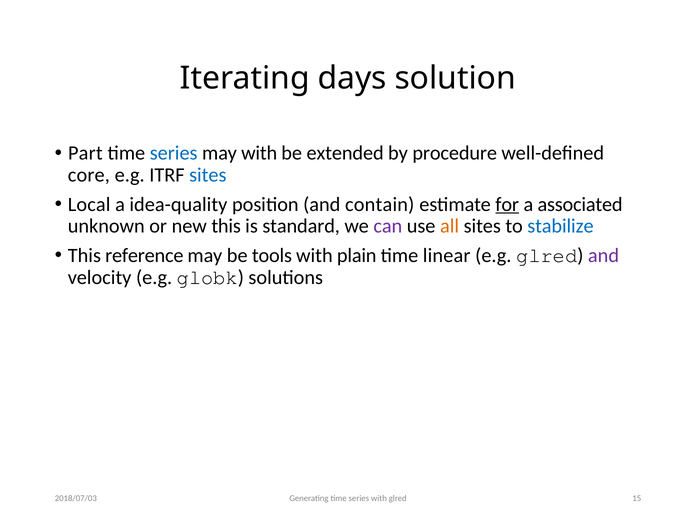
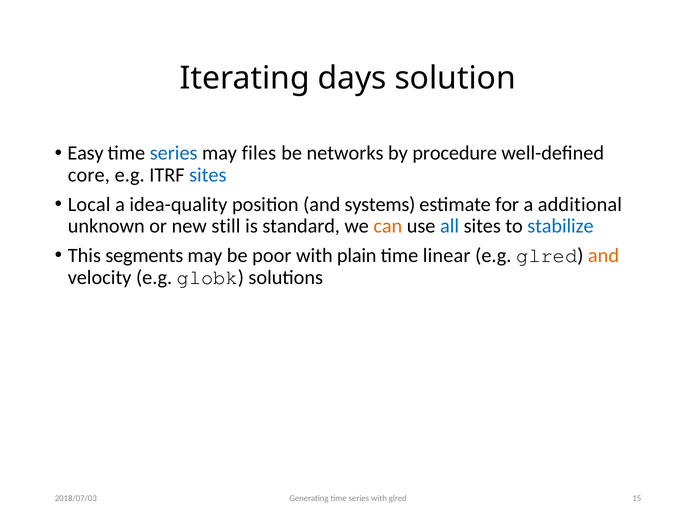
Part: Part -> Easy (86, 153)
may with: with -> files (259, 153)
extended: extended -> networks (345, 153)
contain: contain -> systems (380, 204)
for underline: present -> none (507, 204)
associated: associated -> additional (580, 204)
new this: this -> still (226, 226)
can colour: purple -> orange (388, 226)
all colour: orange -> blue (450, 226)
reference: reference -> segments (144, 255)
tools: tools -> poor (272, 255)
and colour: purple -> orange (604, 255)
